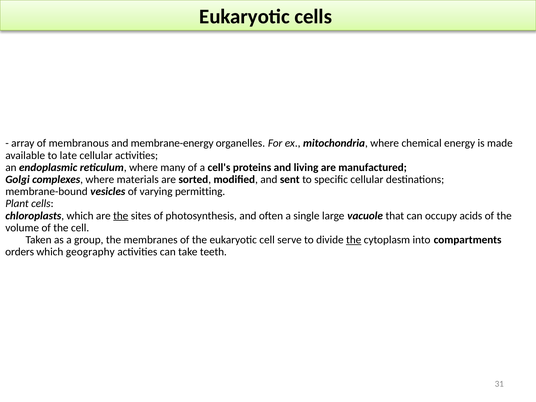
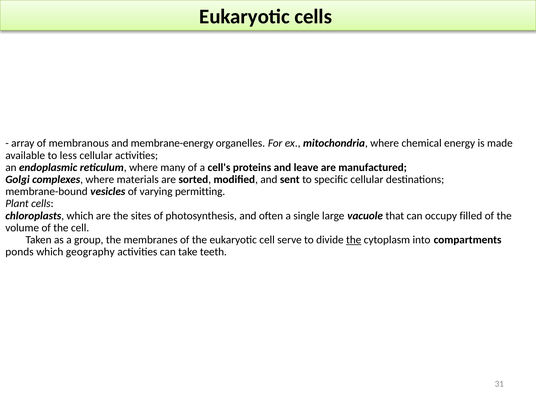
late: late -> less (68, 155)
living: living -> leave (306, 167)
the underline: present -> none (121, 216)
acids: acids -> filled (471, 216)
orders: orders -> ponds (20, 252)
